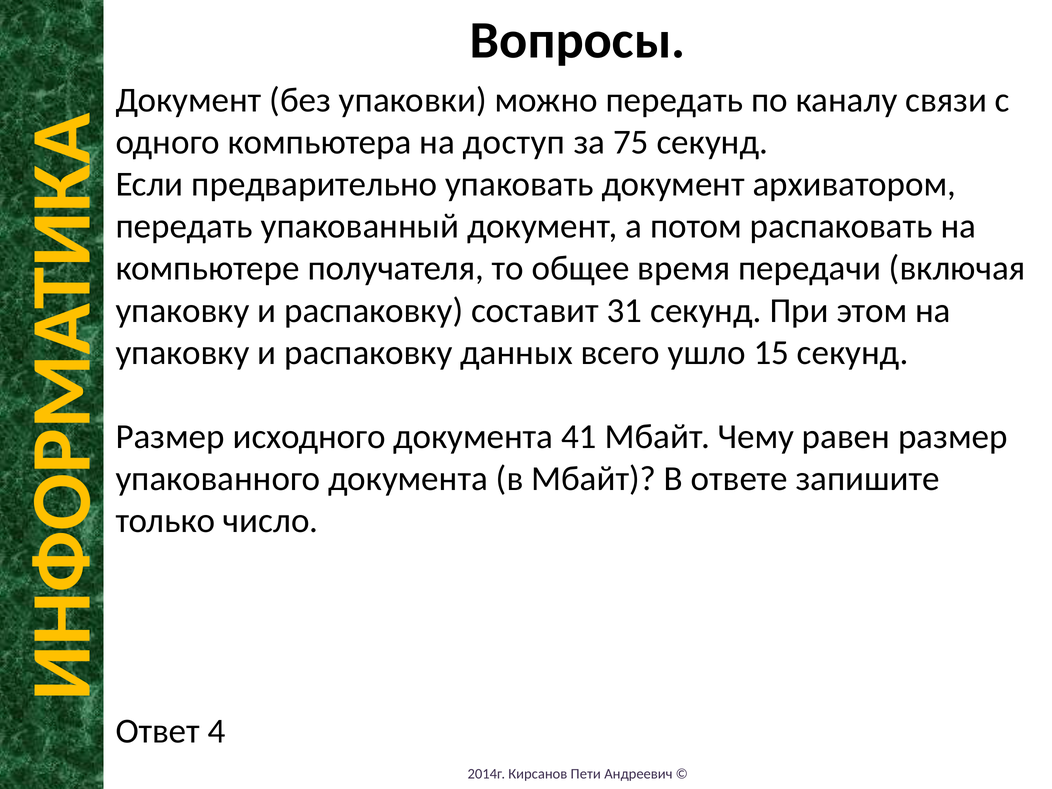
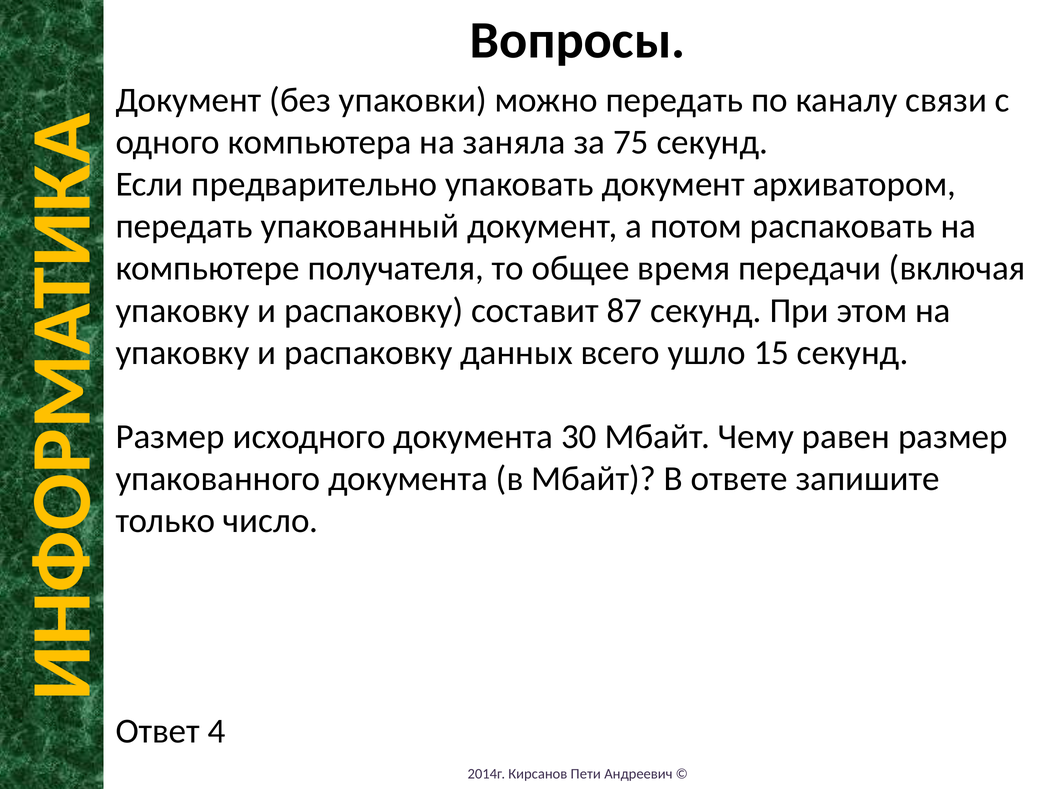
доступ: доступ -> заняла (514, 142)
31: 31 -> 87 (624, 310)
41: 41 -> 30 (579, 437)
